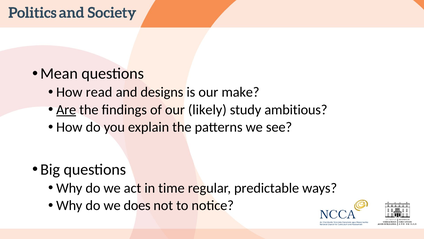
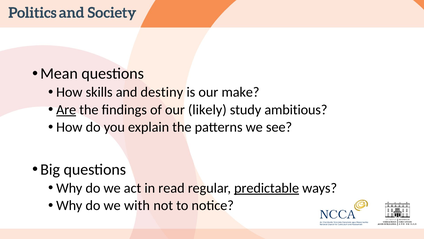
read: read -> skills (99, 92)
designs: designs -> destiny (162, 92)
time: time -> read (171, 188)
predictable underline: none -> present (267, 188)
does: does -> with (137, 205)
